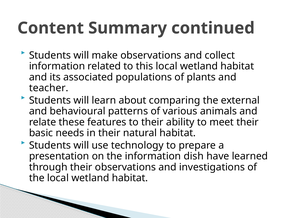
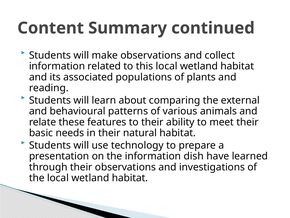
teacher: teacher -> reading (49, 88)
